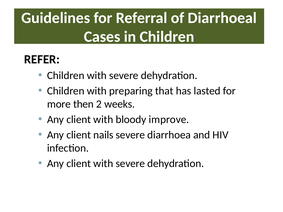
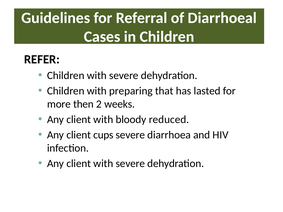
improve: improve -> reduced (169, 120)
nails: nails -> cups (103, 135)
